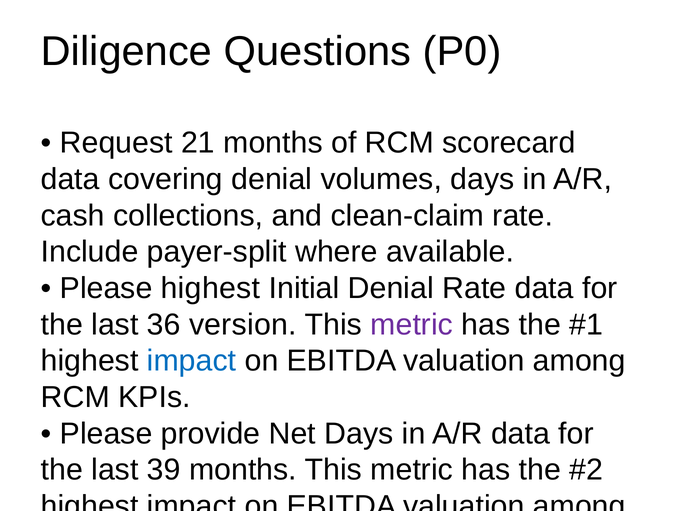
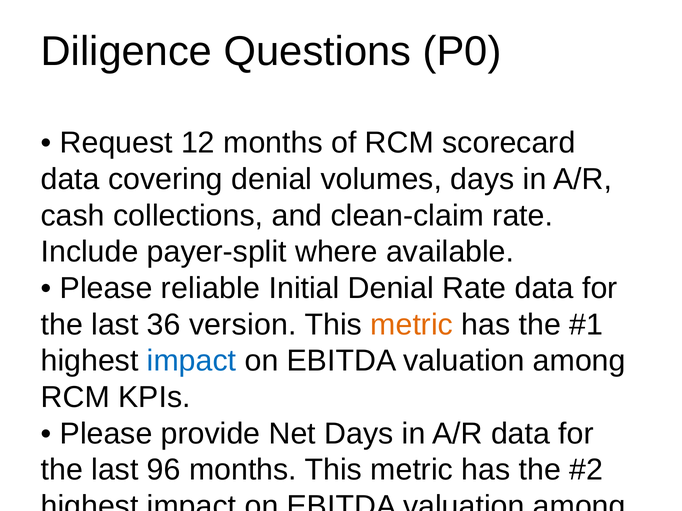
21: 21 -> 12 (198, 143)
Please highest: highest -> reliable (210, 289)
metric colour: purple -> orange (412, 325)
39: 39 -> 96 (164, 470)
